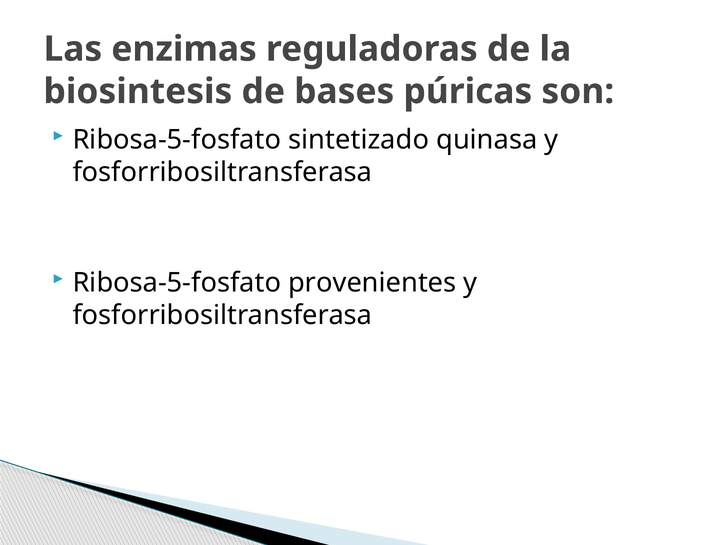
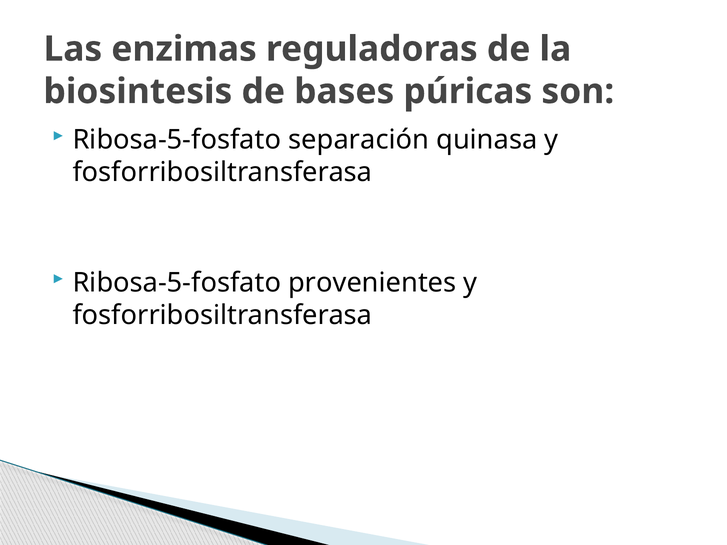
sintetizado: sintetizado -> separación (359, 140)
